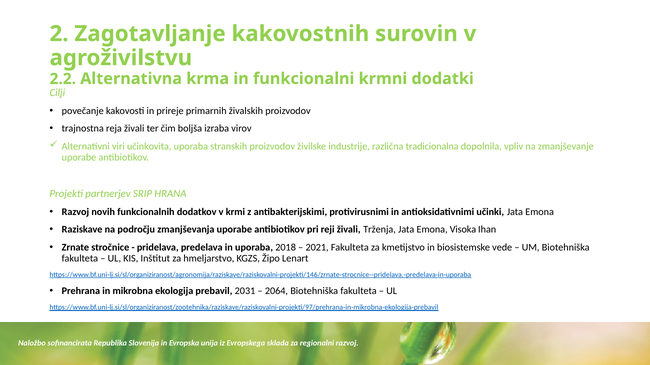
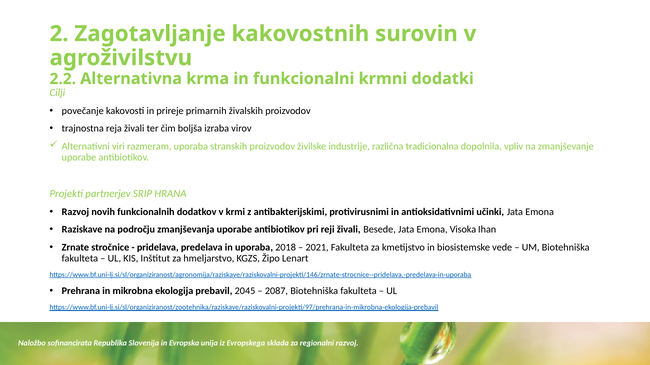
učinkovita: učinkovita -> razmeram (149, 147)
Trženja: Trženja -> Besede (380, 230)
2031: 2031 -> 2045 (245, 291)
2064: 2064 -> 2087 (276, 291)
